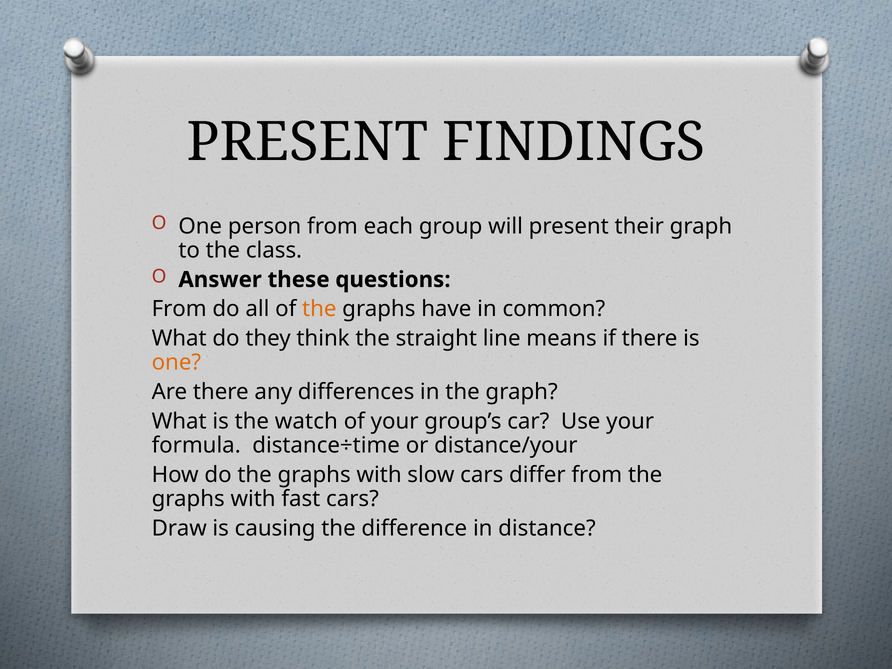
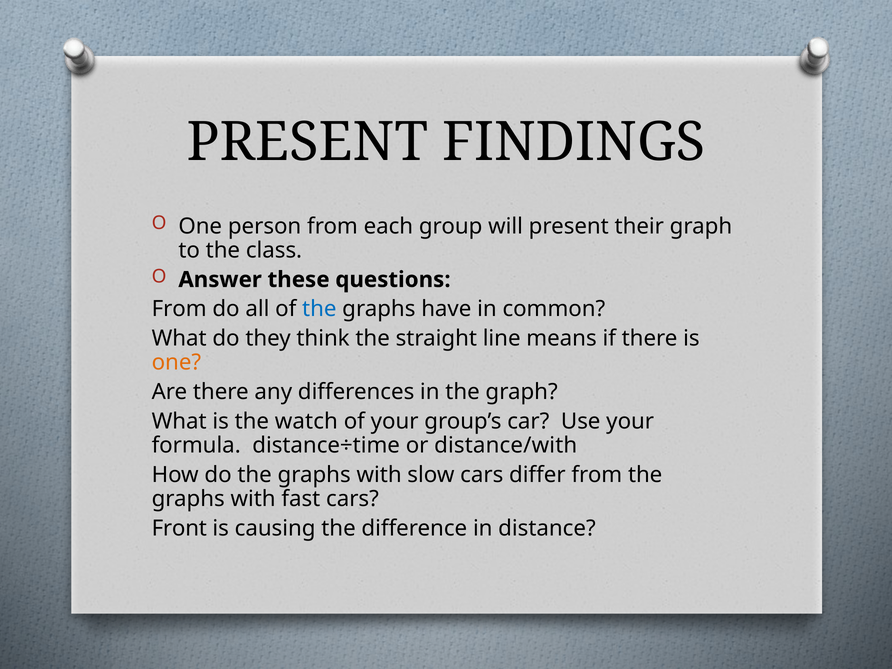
the colour: orange -> blue (319, 309)
distance/your: distance/your -> distance/with (506, 446)
Draw: Draw -> Front (179, 529)
